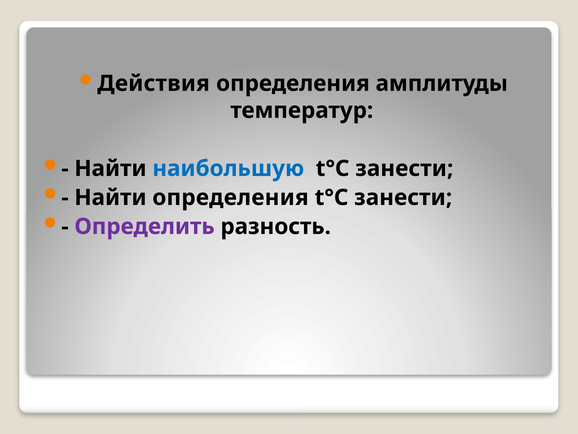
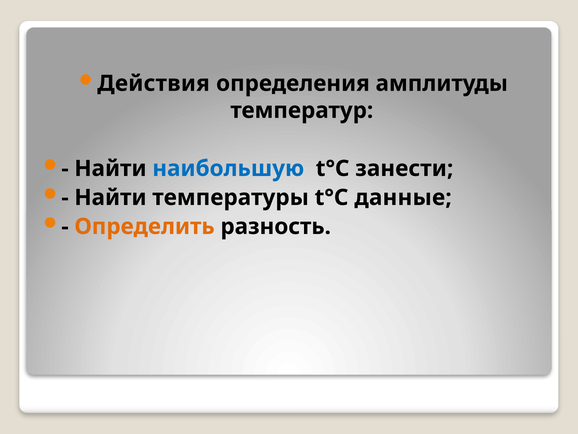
Найти определения: определения -> температуры (231, 197)
занести: занести -> данные (403, 197)
Определить colour: purple -> orange (144, 226)
